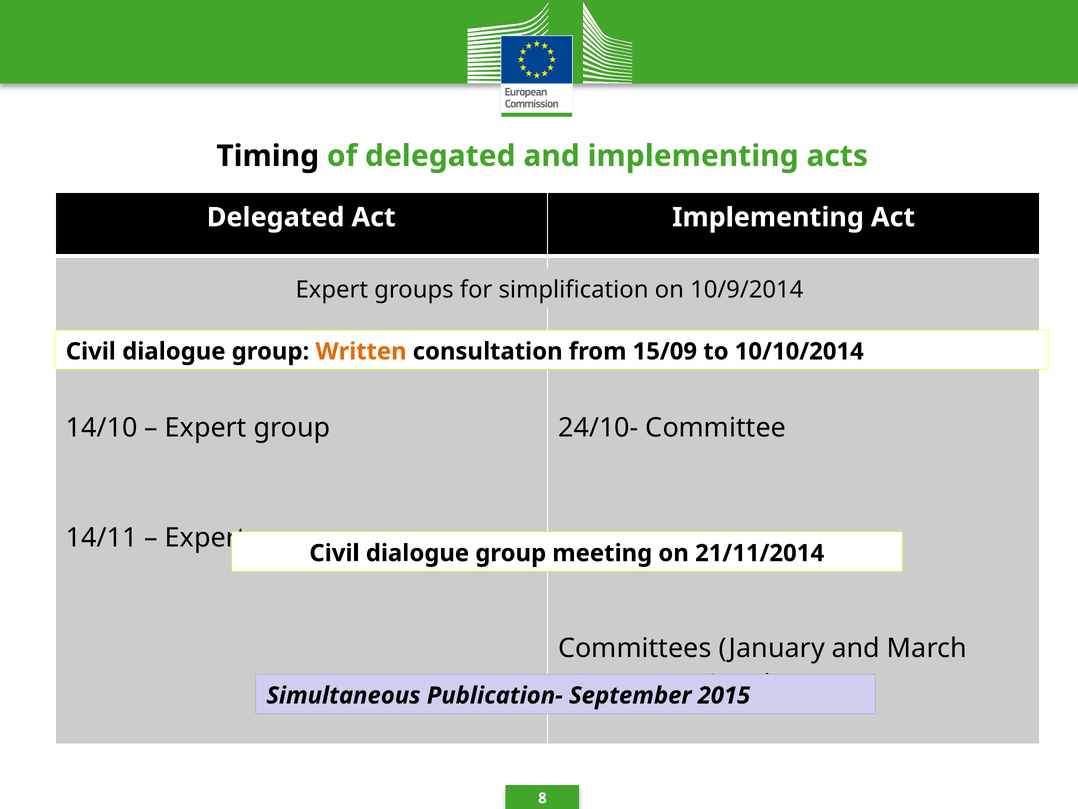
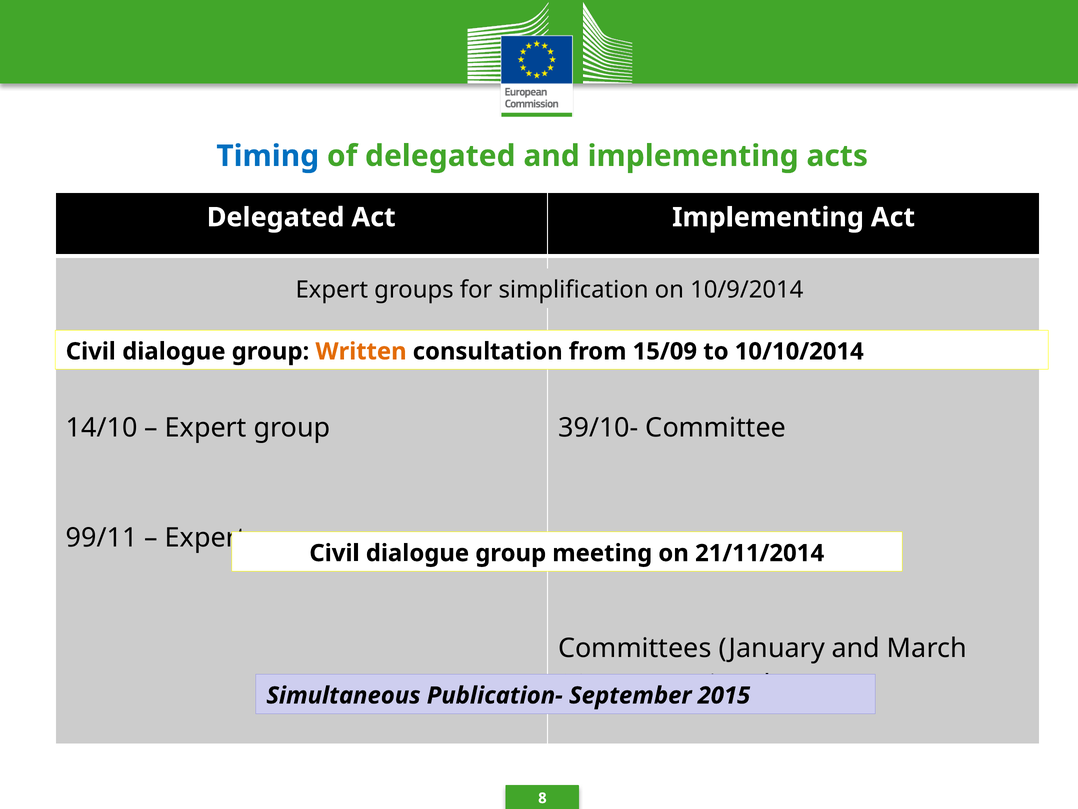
Timing colour: black -> blue (268, 156)
24/10-: 24/10- -> 39/10- (598, 428)
14/11: 14/11 -> 99/11 (102, 538)
